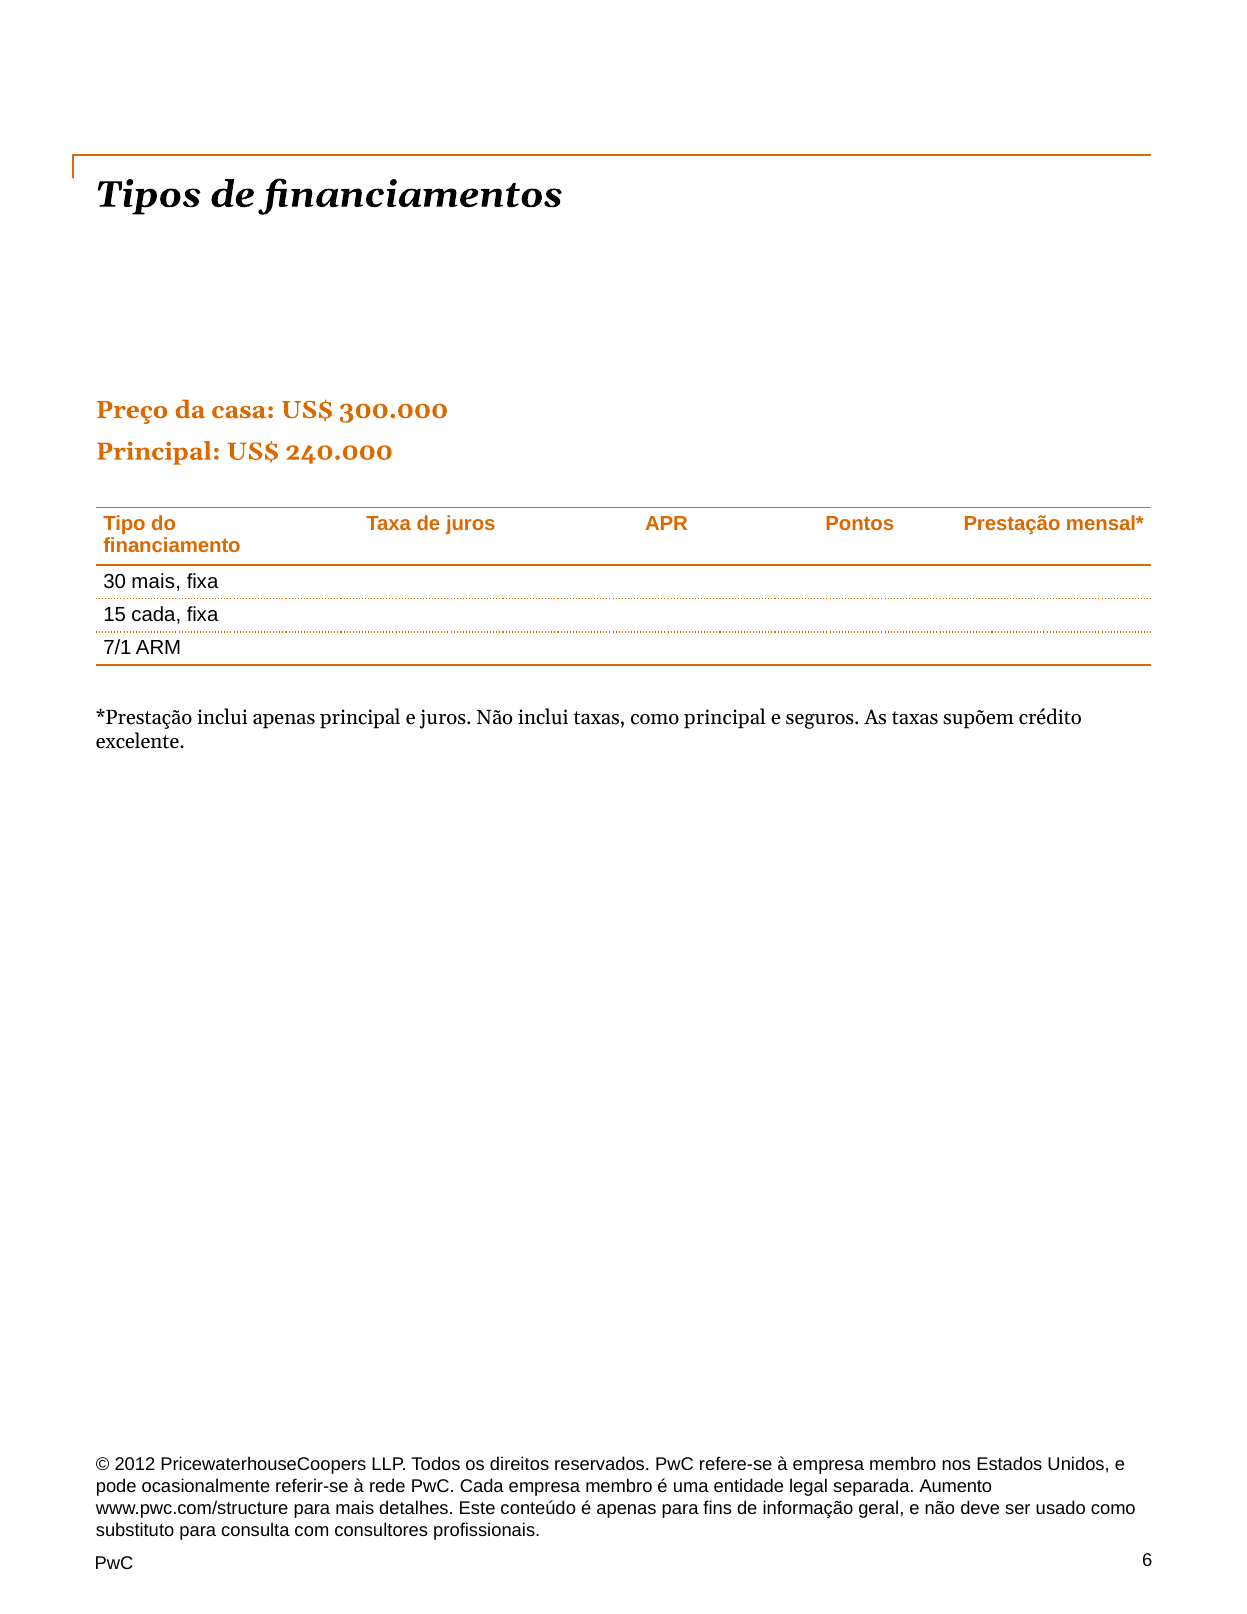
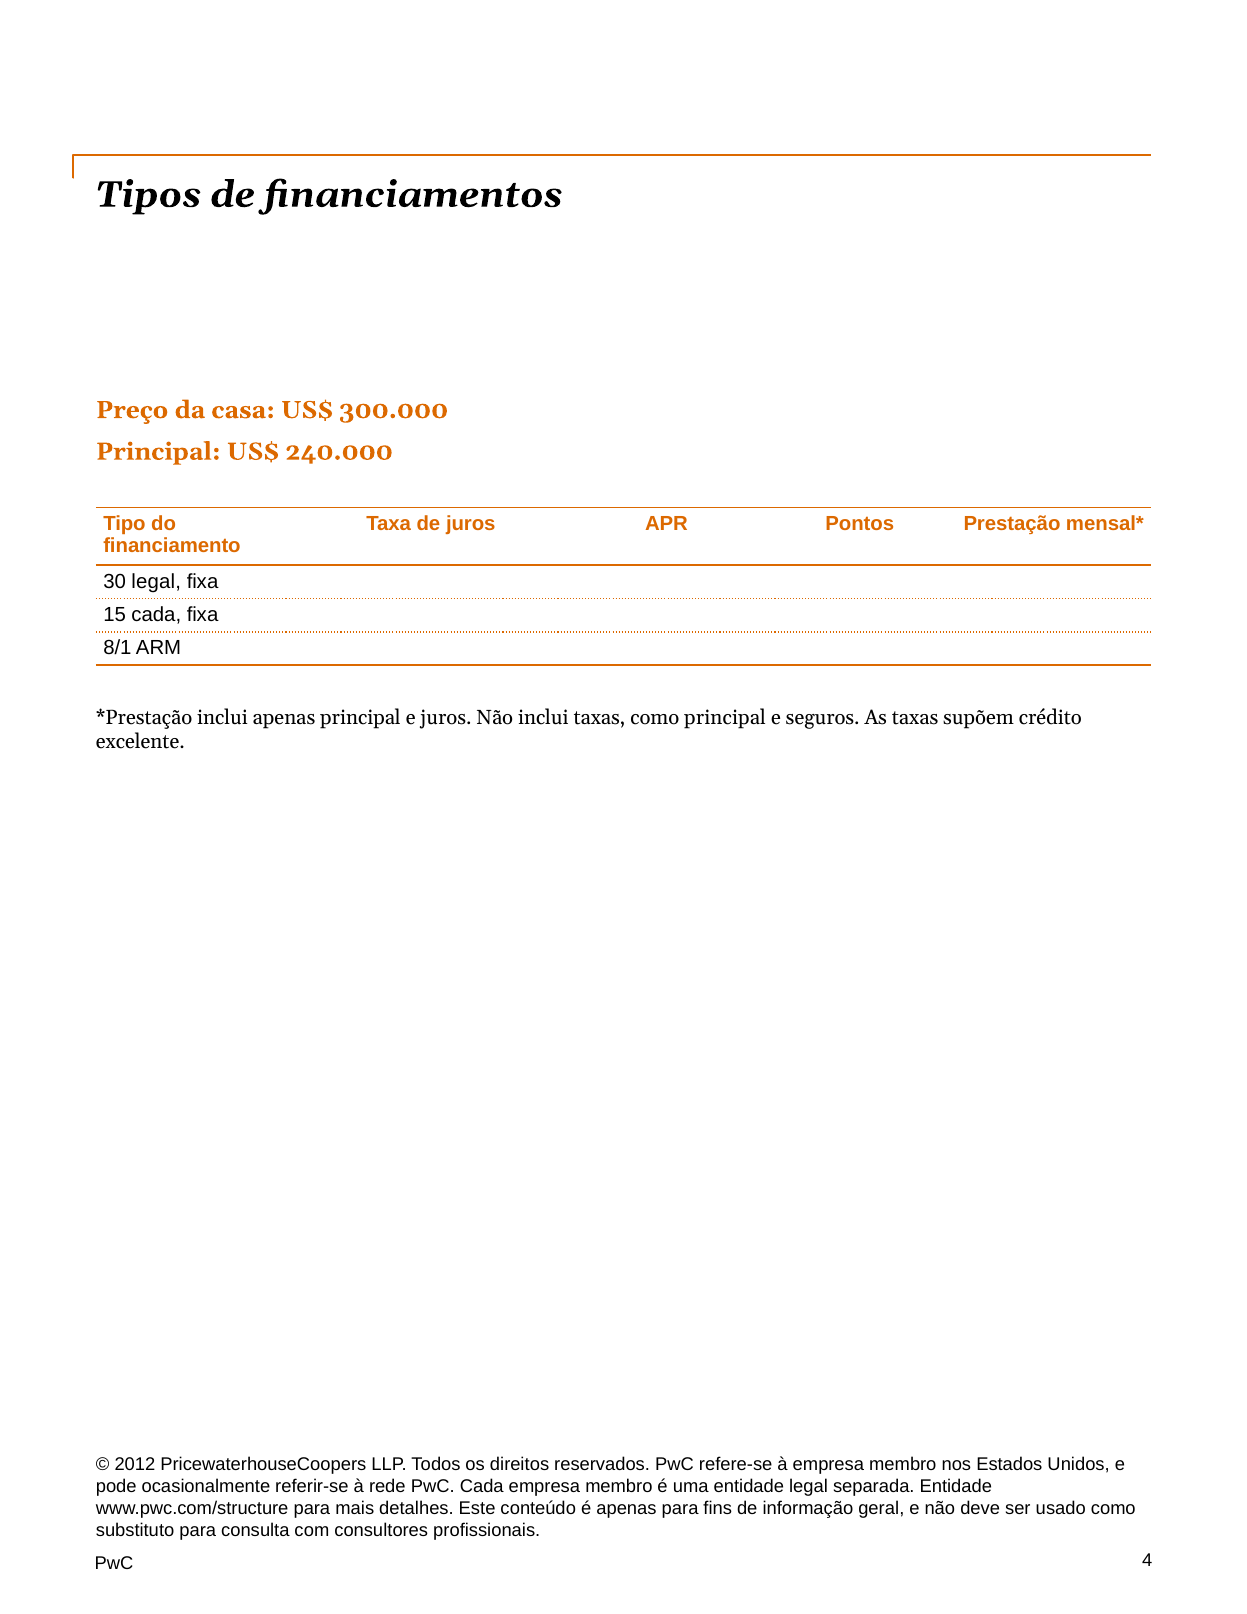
30 mais: mais -> legal (156, 581)
7/1: 7/1 -> 8/1 (117, 648)
separada Aumento: Aumento -> Entidade (956, 1486)
6: 6 -> 4 (1147, 1561)
